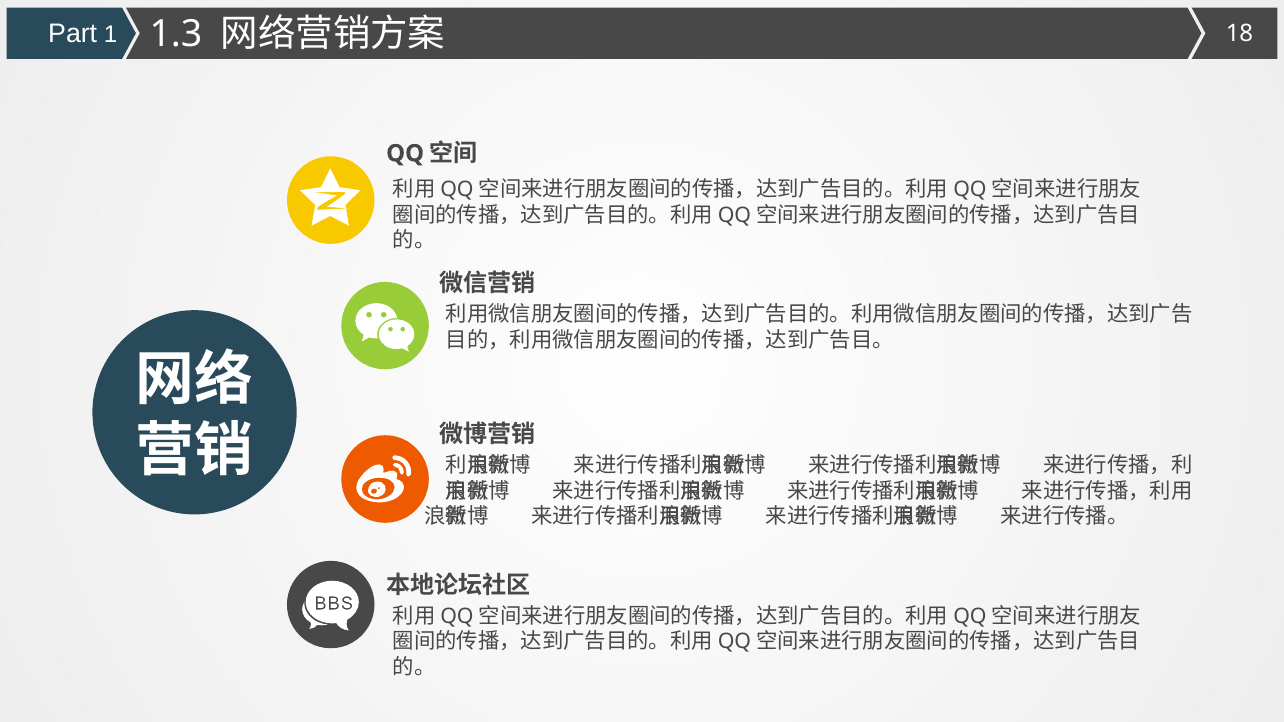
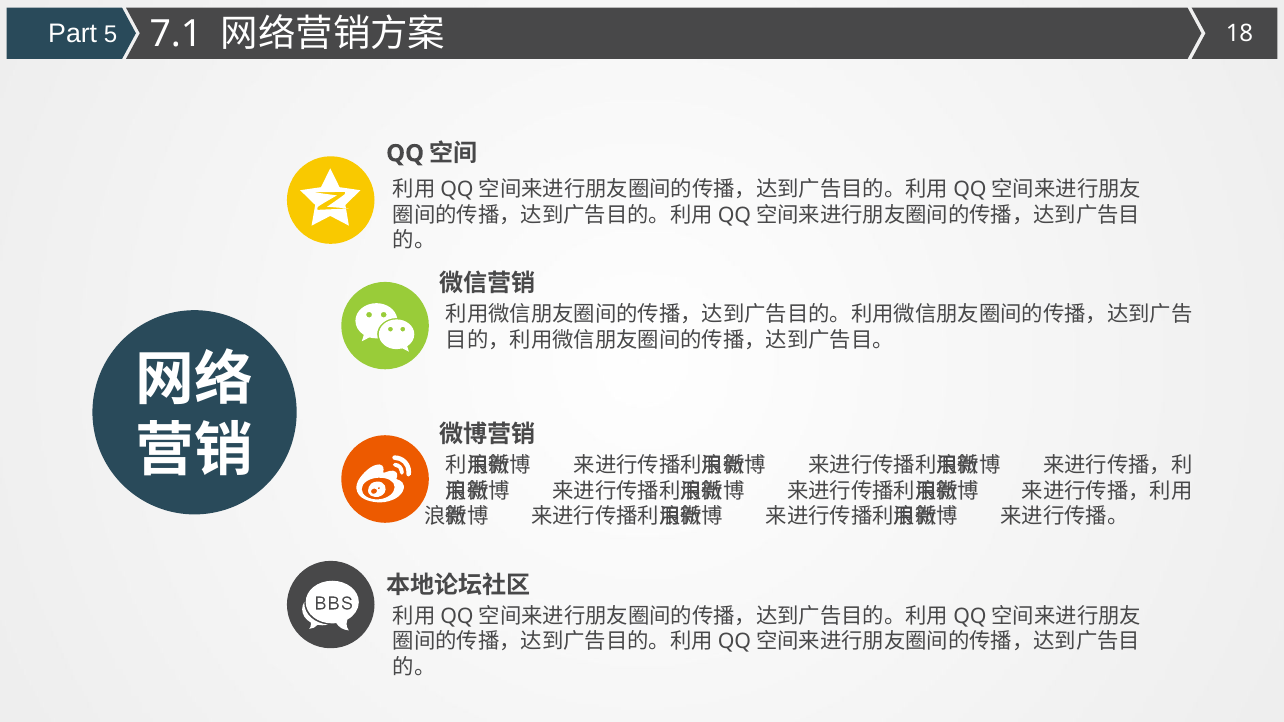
1: 1 -> 5 (111, 35)
1.3: 1.3 -> 7.1 (176, 34)
